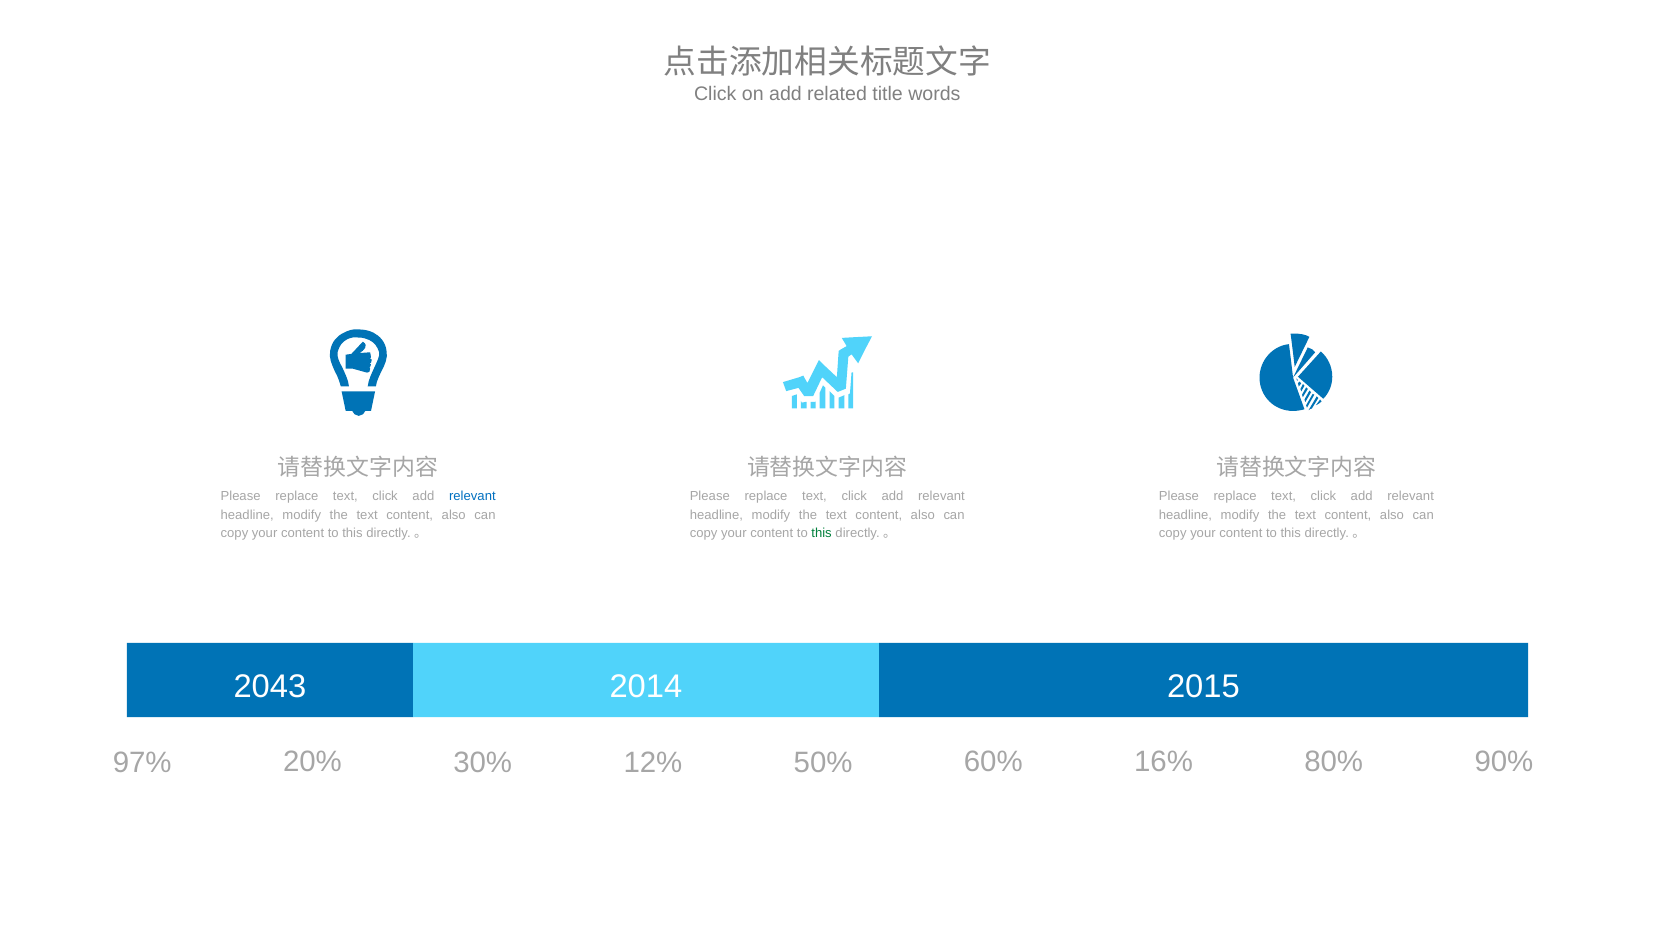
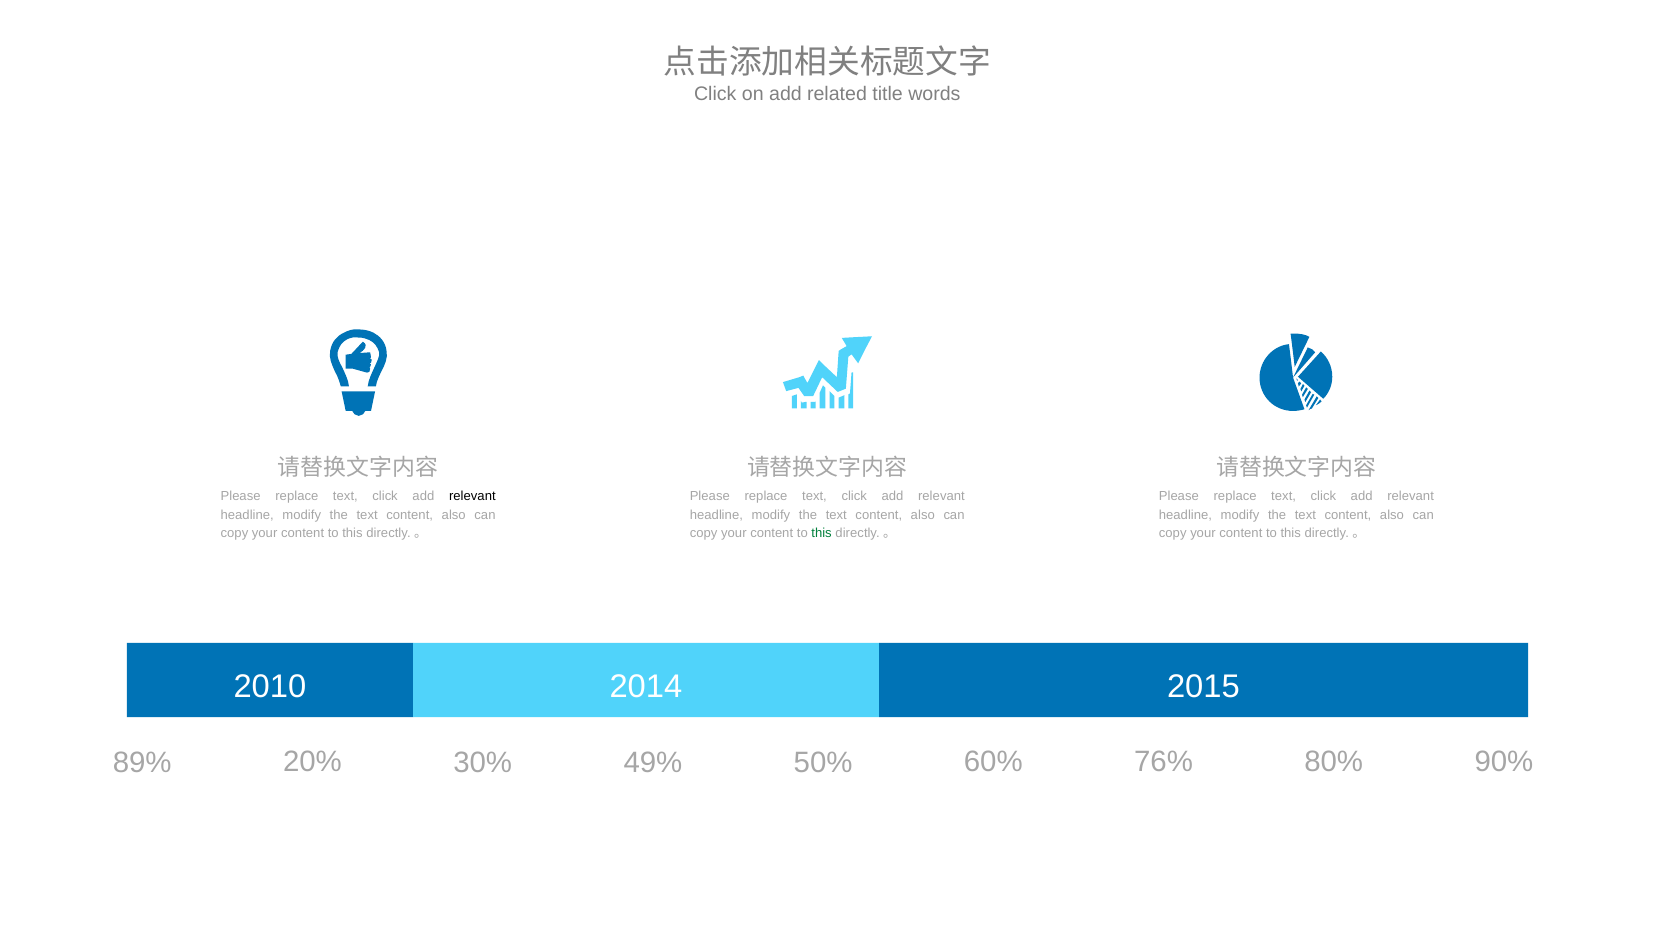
relevant colour: blue -> black (472, 496)
2043: 2043 -> 2010 (270, 686)
97%: 97% -> 89% (142, 763)
12%: 12% -> 49% (653, 762)
16%: 16% -> 76% (1164, 762)
